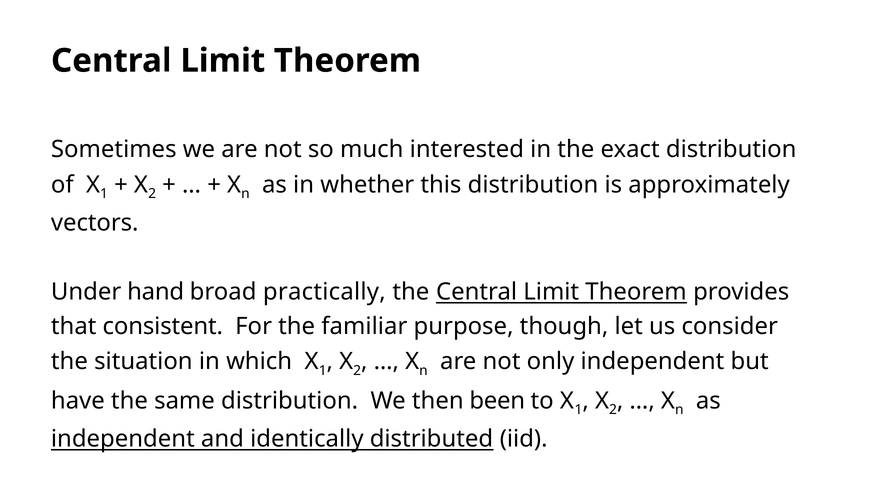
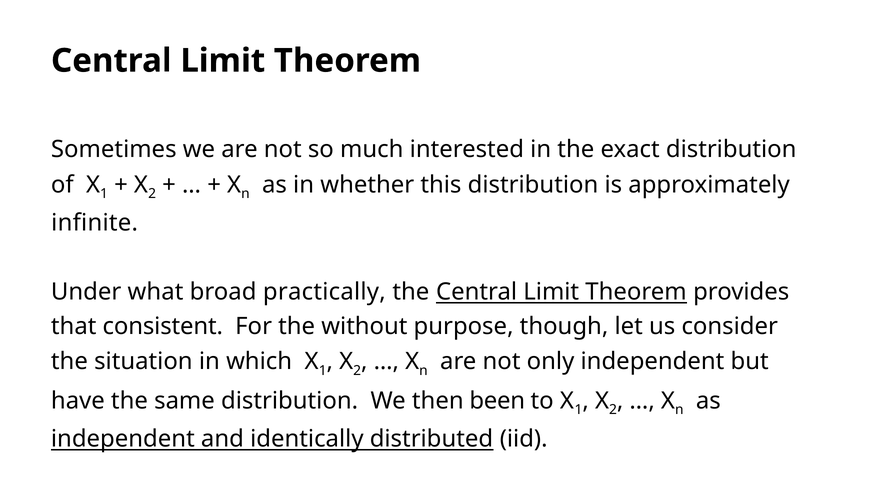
vectors: vectors -> infinite (95, 223)
hand: hand -> what (155, 292)
familiar: familiar -> without (364, 326)
